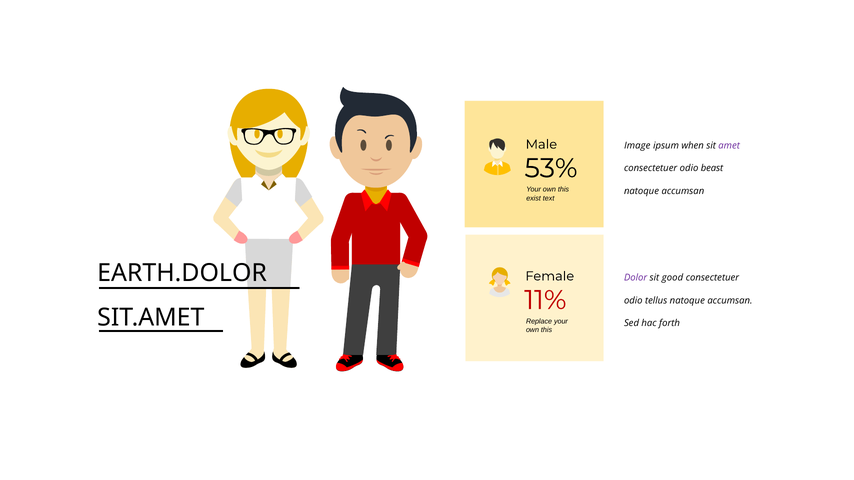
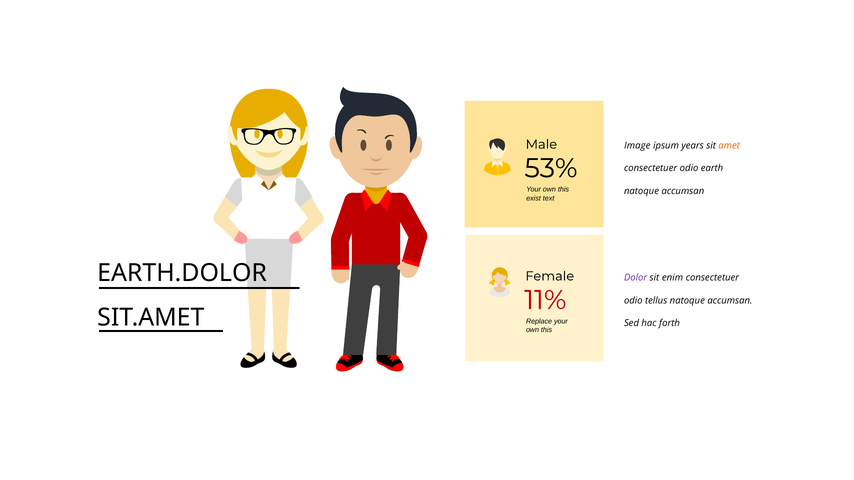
when: when -> years (693, 146)
amet colour: purple -> orange (729, 146)
beast: beast -> earth (712, 168)
good: good -> enim (672, 278)
